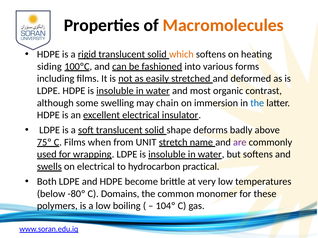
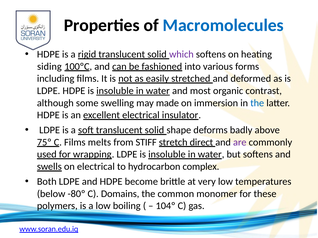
Macromolecules colour: orange -> blue (223, 25)
which colour: orange -> purple (181, 54)
chain: chain -> made (167, 103)
when: when -> melts (99, 143)
UNIT: UNIT -> STIFF (146, 143)
name: name -> direct (201, 143)
practical: practical -> complex (201, 167)
